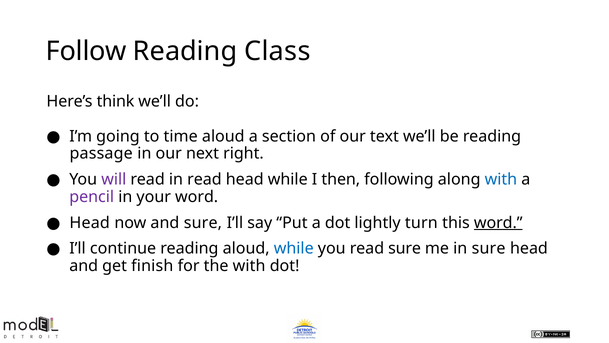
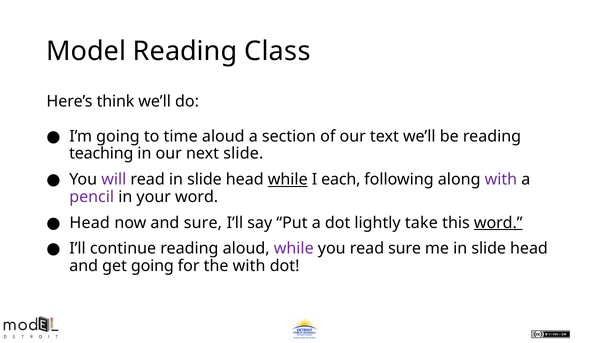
Follow: Follow -> Model (86, 51)
passage: passage -> teaching (101, 153)
next right: right -> slide (243, 153)
read in read: read -> slide (204, 179)
while underline: none -> present (288, 179)
then: then -> each (341, 179)
with colour: blue -> purple (501, 179)
turn: turn -> take (421, 222)
while colour: blue -> purple (294, 248)
me in sure: sure -> slide (489, 248)
get finish: finish -> going (152, 266)
